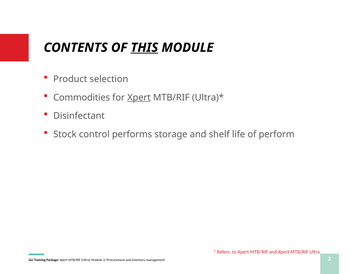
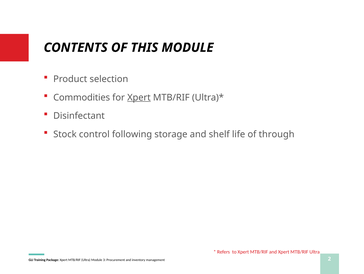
THIS underline: present -> none (144, 48)
performs: performs -> following (132, 134)
perform: perform -> through (277, 134)
